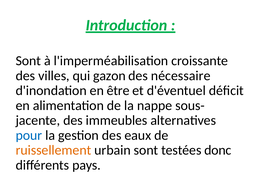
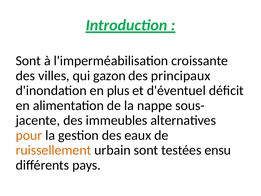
nécessaire: nécessaire -> principaux (181, 76)
être: être -> plus (118, 91)
pour colour: blue -> orange (29, 135)
donc: donc -> ensu (218, 150)
